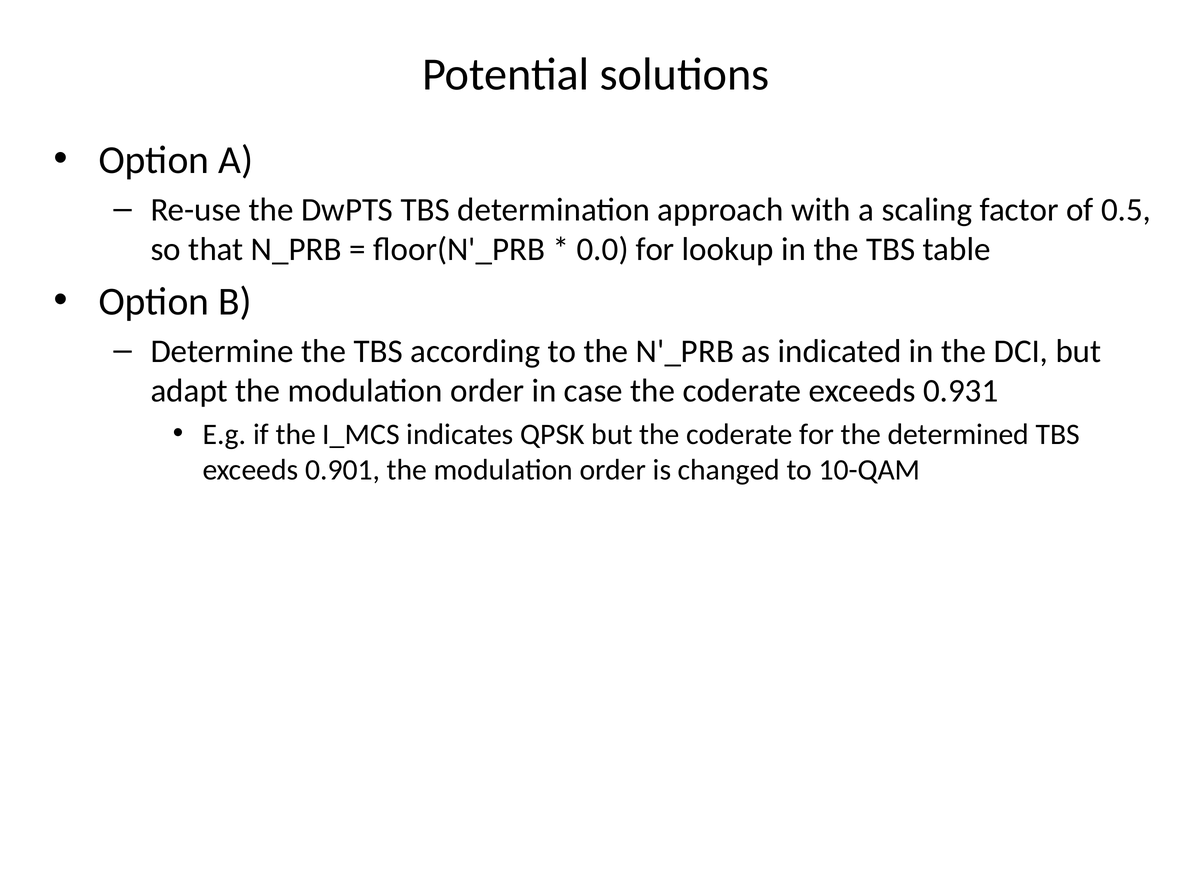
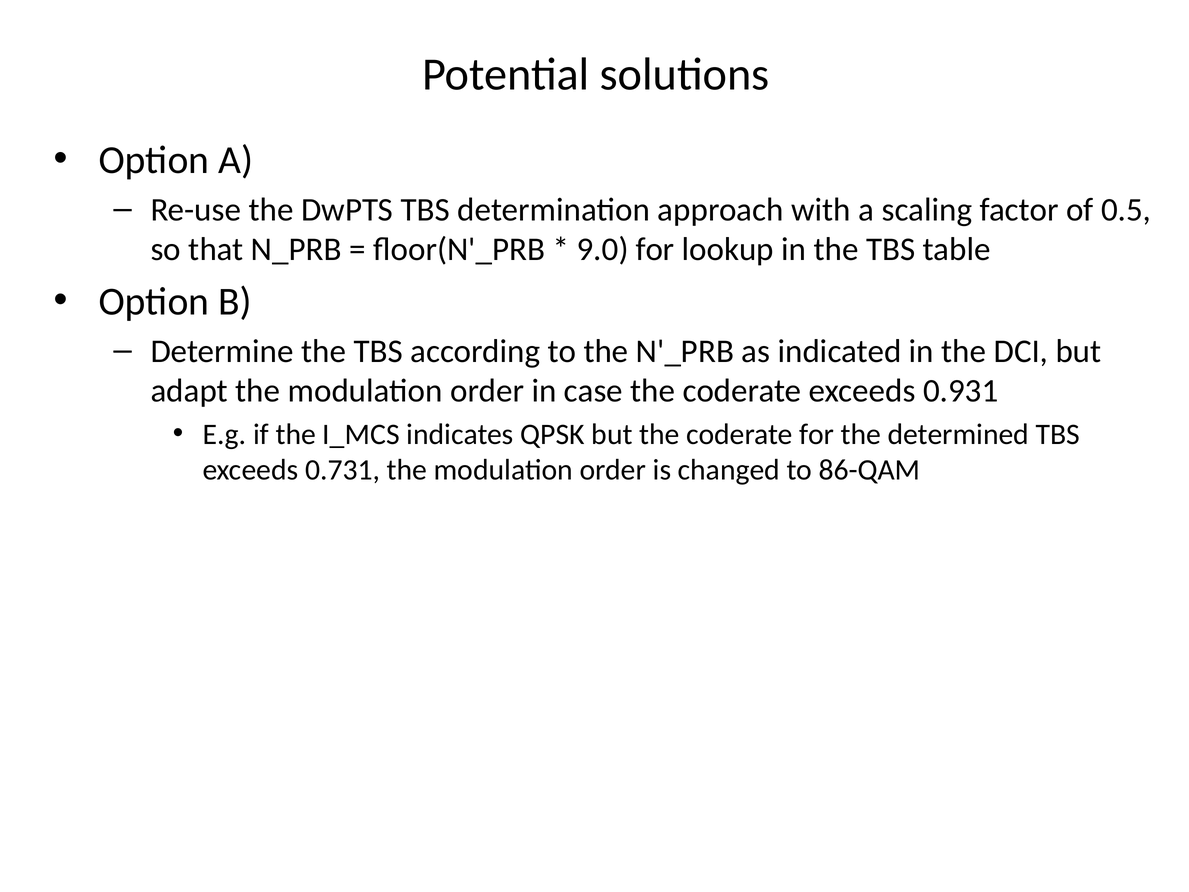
0.0: 0.0 -> 9.0 (603, 249)
0.901: 0.901 -> 0.731 (343, 470)
10-QAM: 10-QAM -> 86-QAM (870, 470)
